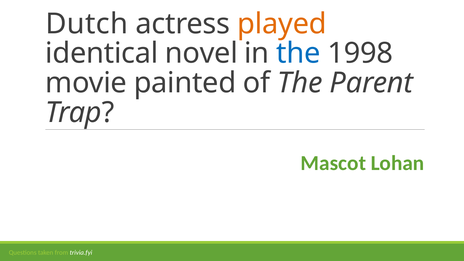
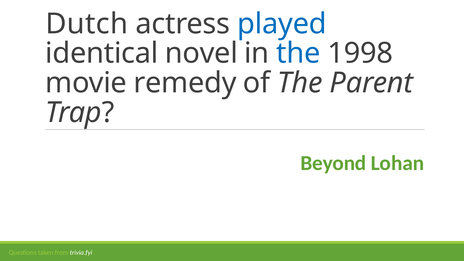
played colour: orange -> blue (282, 24)
painted: painted -> remedy (185, 83)
Mascot: Mascot -> Beyond (333, 163)
